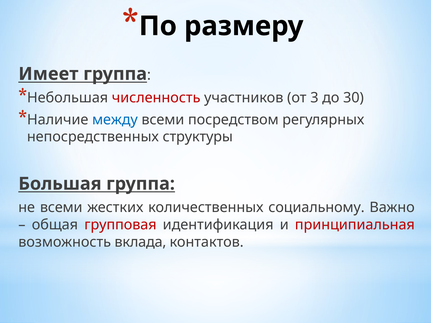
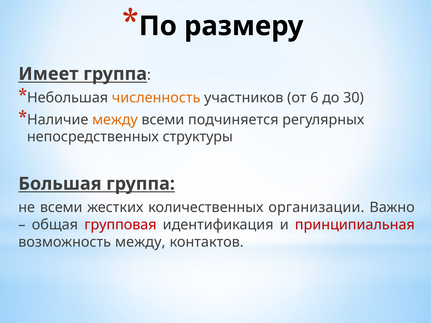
численность colour: red -> orange (156, 98)
3: 3 -> 6 (314, 98)
между colour: blue -> orange (115, 120)
посредством: посредством -> подчиняется (233, 120)
социальному: социальному -> организации (316, 208)
возможность вклада: вклада -> между (140, 242)
